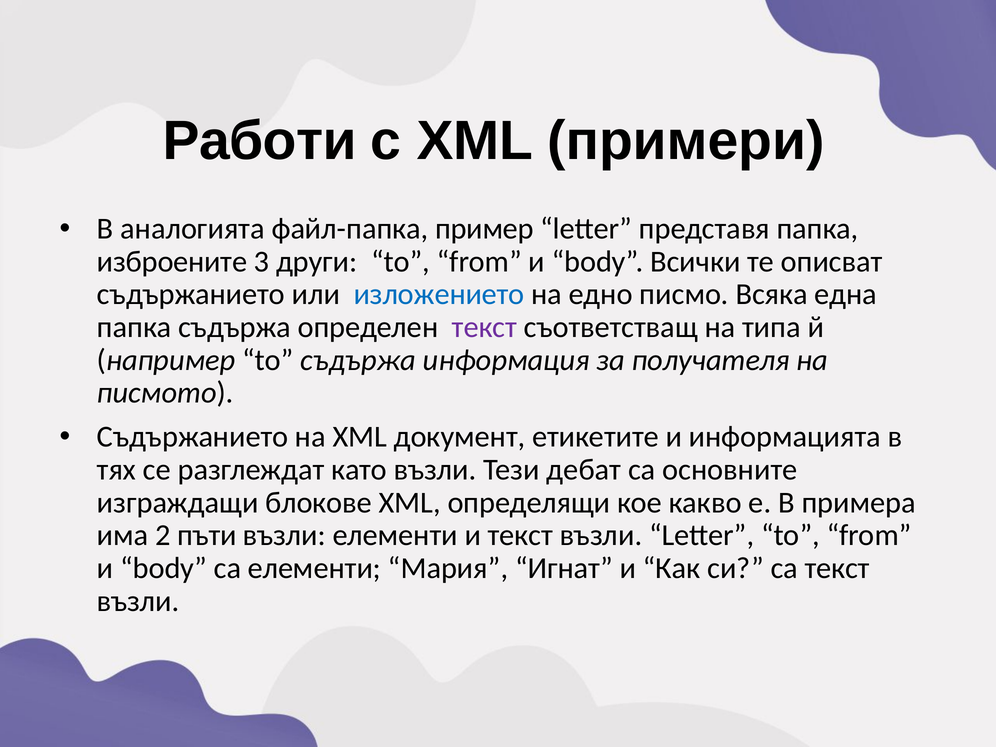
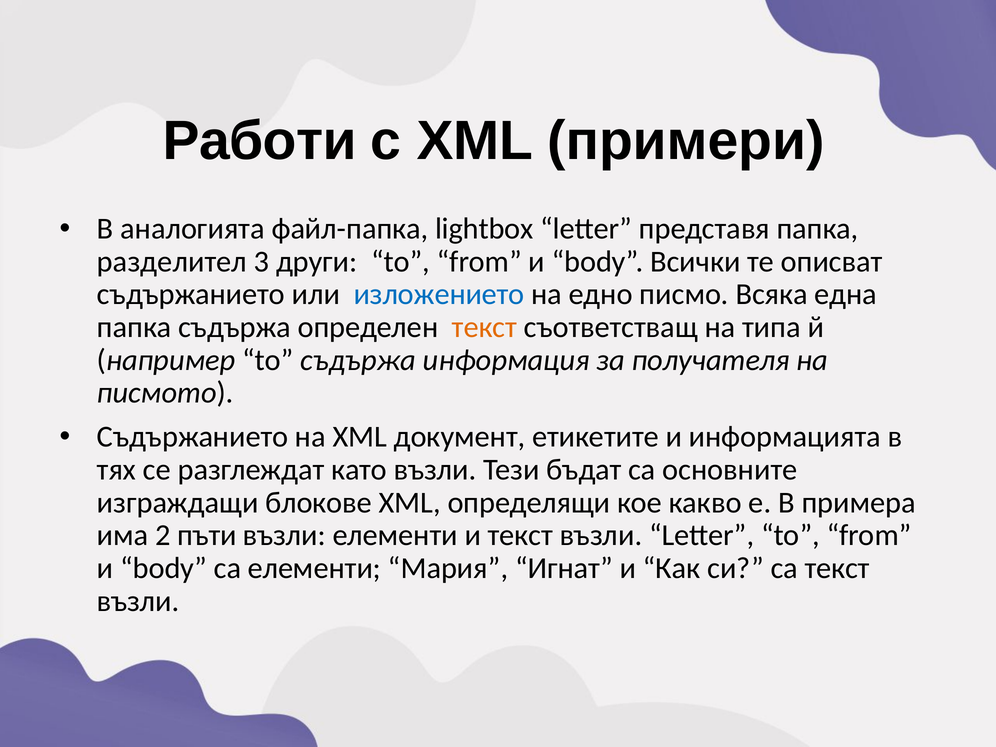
пример: пример -> lightbox (484, 229)
изброените: изброените -> разделител (172, 261)
текст colour: purple -> orange (484, 327)
дебат: дебат -> бъдат (584, 470)
